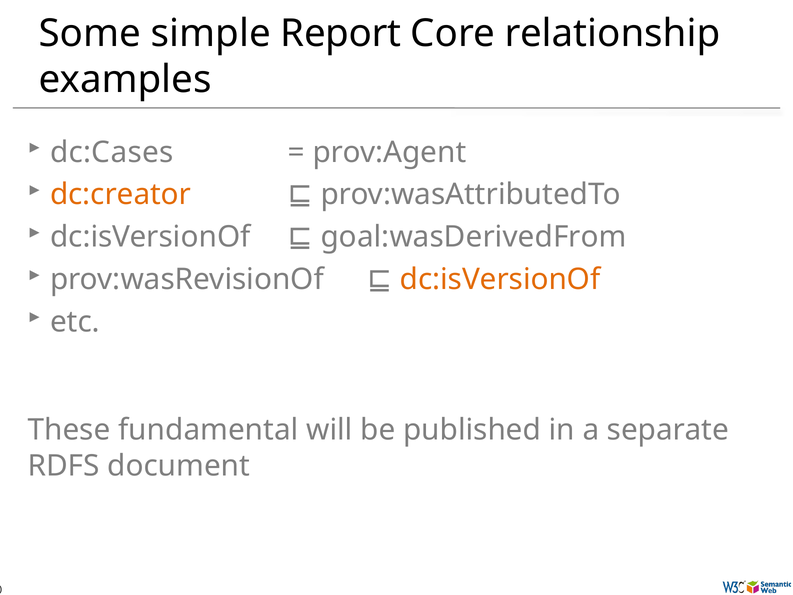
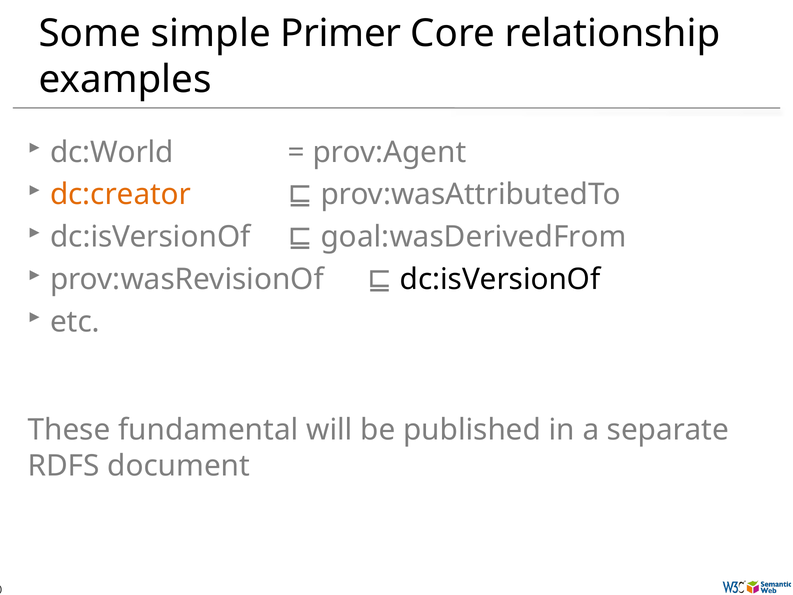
Report: Report -> Primer (341, 33)
dc:Cases: dc:Cases -> dc:World (112, 152)
dc:isVersionOf colour: orange -> black (500, 279)
